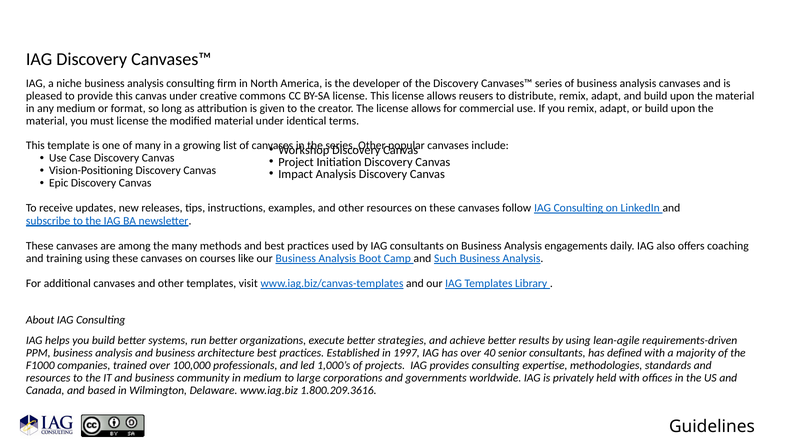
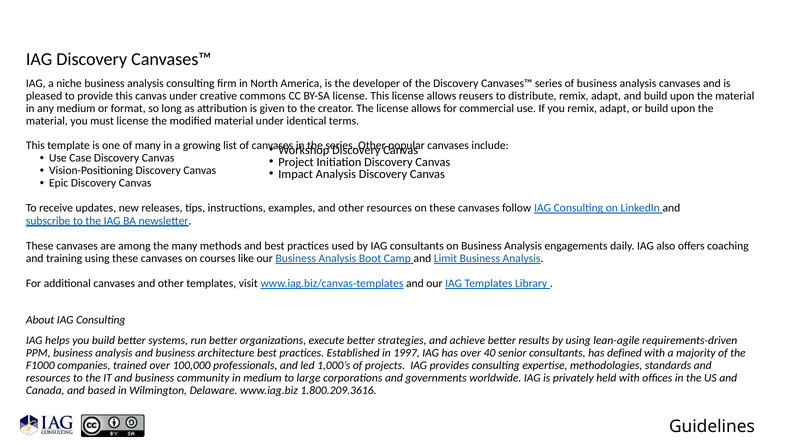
Such: Such -> Limit (445, 258)
